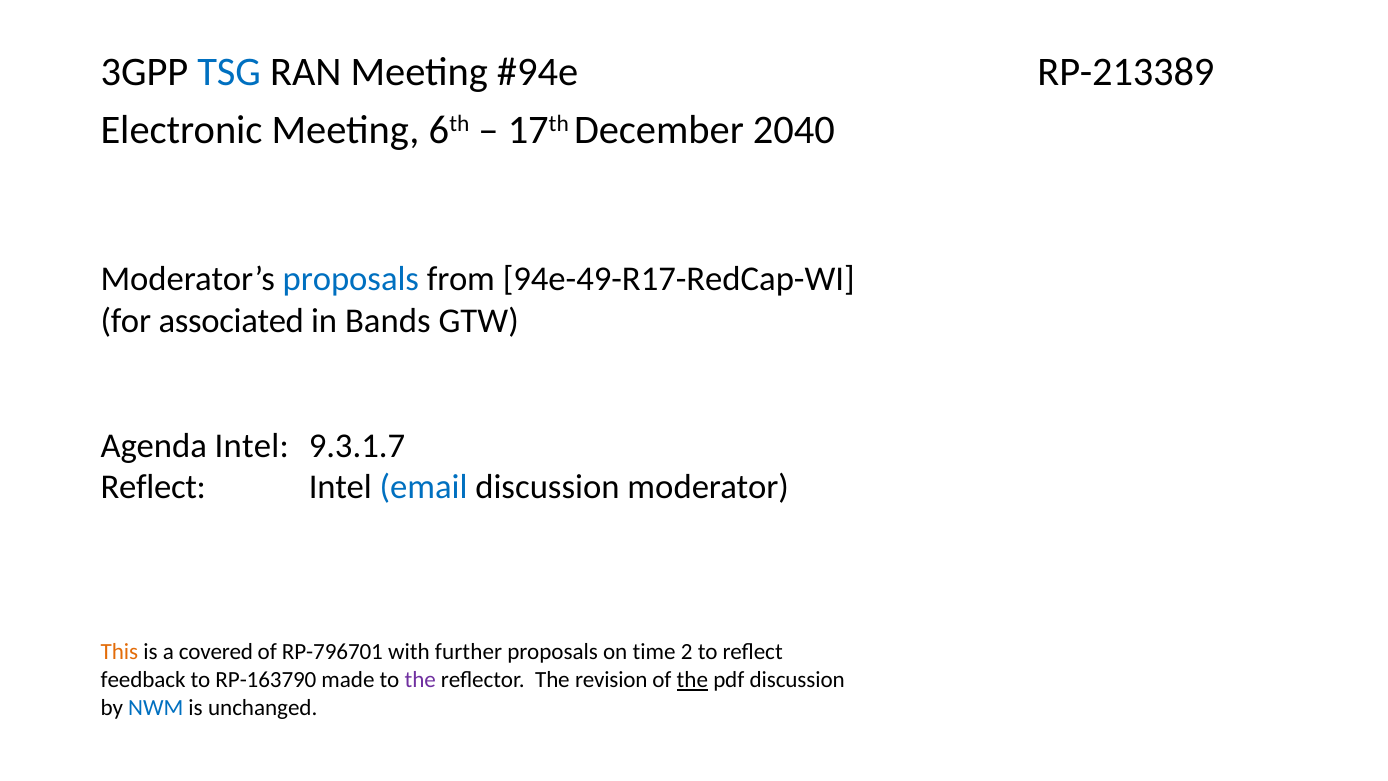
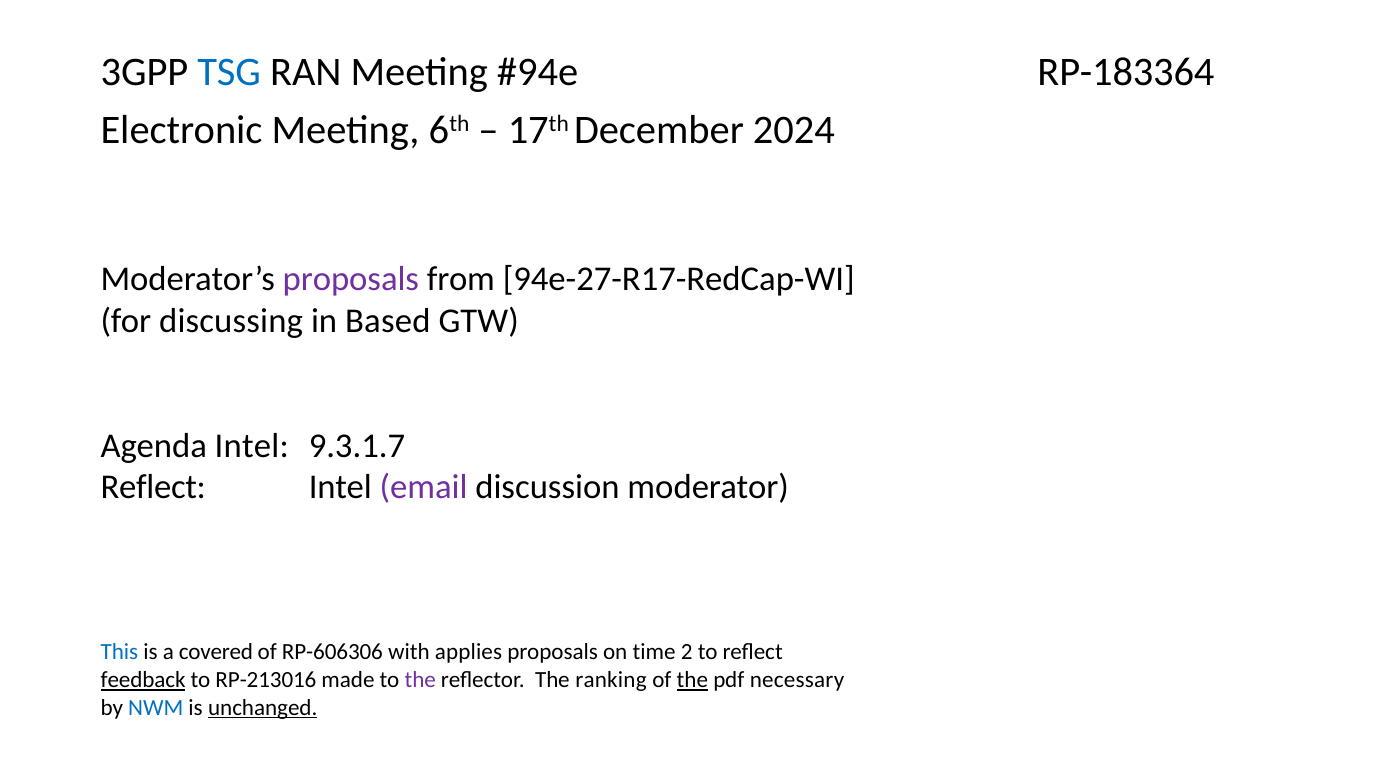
RP-213389: RP-213389 -> RP-183364 (1126, 72)
2040: 2040 -> 2024 (794, 130)
proposals colour: blue -> purple (351, 279)
94e-49-R17-RedCap-WI: 94e-49-R17-RedCap-WI -> 94e-27-R17-RedCap-WI (679, 279)
associated: associated -> discussing (231, 321)
Bands: Bands -> Based (388, 321)
email colour: blue -> purple (424, 487)
This colour: orange -> blue (119, 652)
RP-796701: RP-796701 -> RP-606306 (332, 652)
further: further -> applies (468, 652)
feedback underline: none -> present (143, 680)
RP-163790: RP-163790 -> RP-213016 (266, 680)
revision: revision -> ranking (611, 680)
pdf discussion: discussion -> necessary (797, 680)
unchanged underline: none -> present (263, 707)
